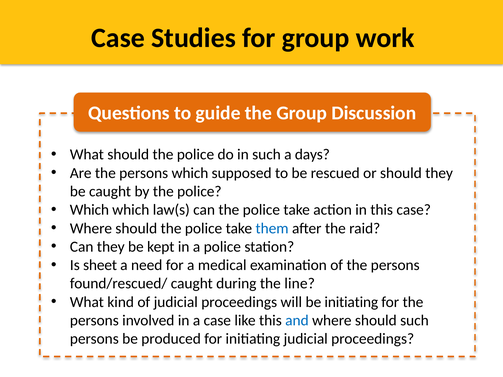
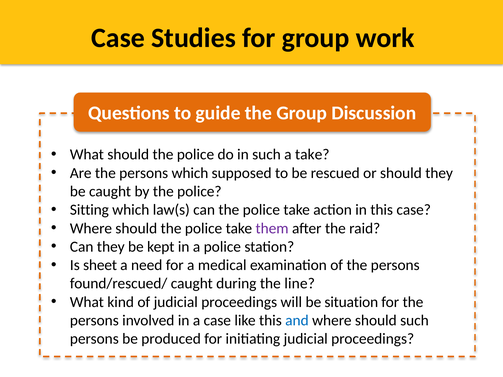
a days: days -> take (312, 155)
Which: Which -> Sitting (89, 210)
them colour: blue -> purple (272, 228)
be initiating: initiating -> situation (351, 302)
